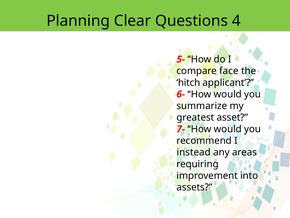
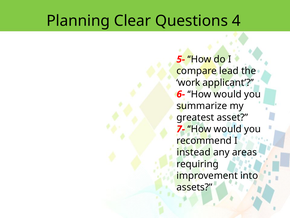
face: face -> lead (229, 71)
hitch: hitch -> work (188, 82)
